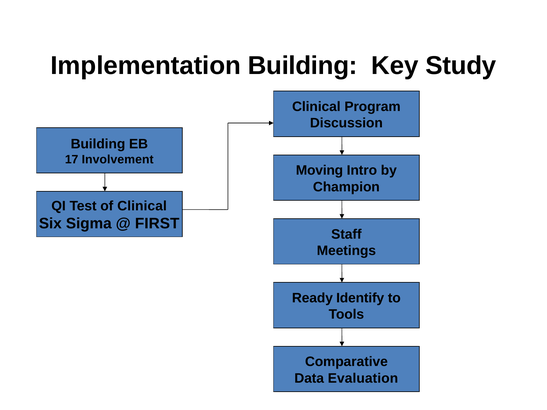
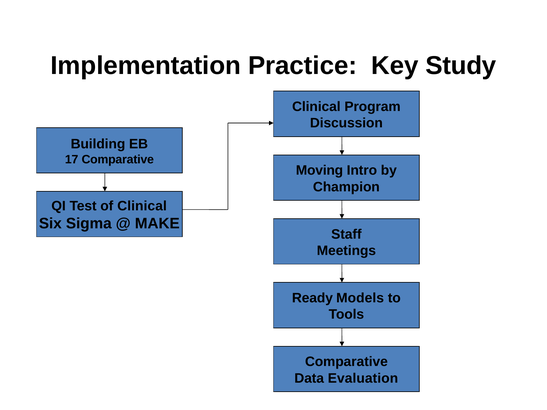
Implementation Building: Building -> Practice (303, 66)
17 Involvement: Involvement -> Comparative (118, 159)
FIRST: FIRST -> MAKE (157, 224)
Identify: Identify -> Models (360, 298)
